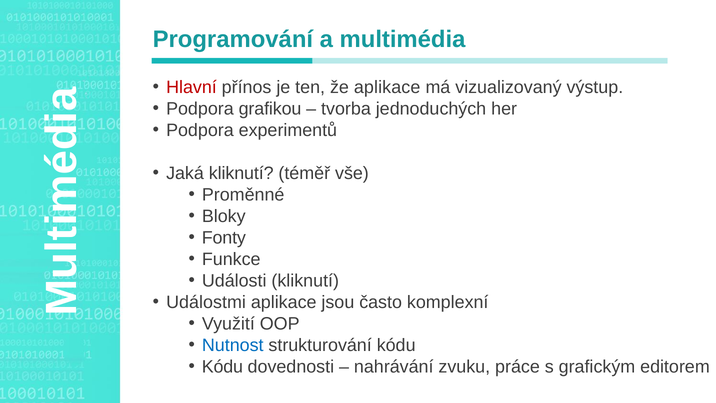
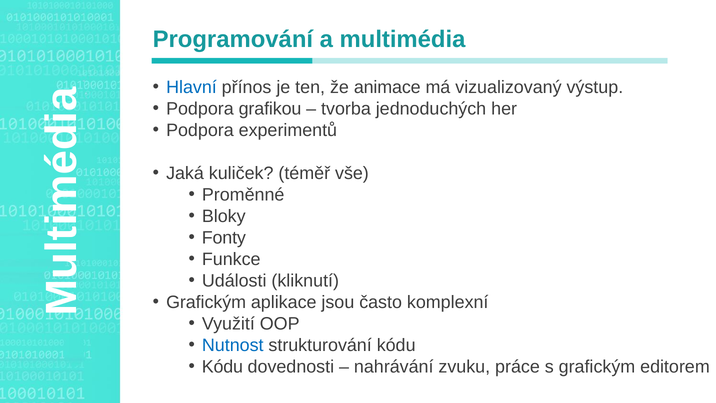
Hlavní colour: red -> blue (191, 87)
že aplikace: aplikace -> animace (387, 87)
Jaká kliknutí: kliknutí -> kuliček (241, 173)
Událostmi: Událostmi -> Grafickým (206, 302)
